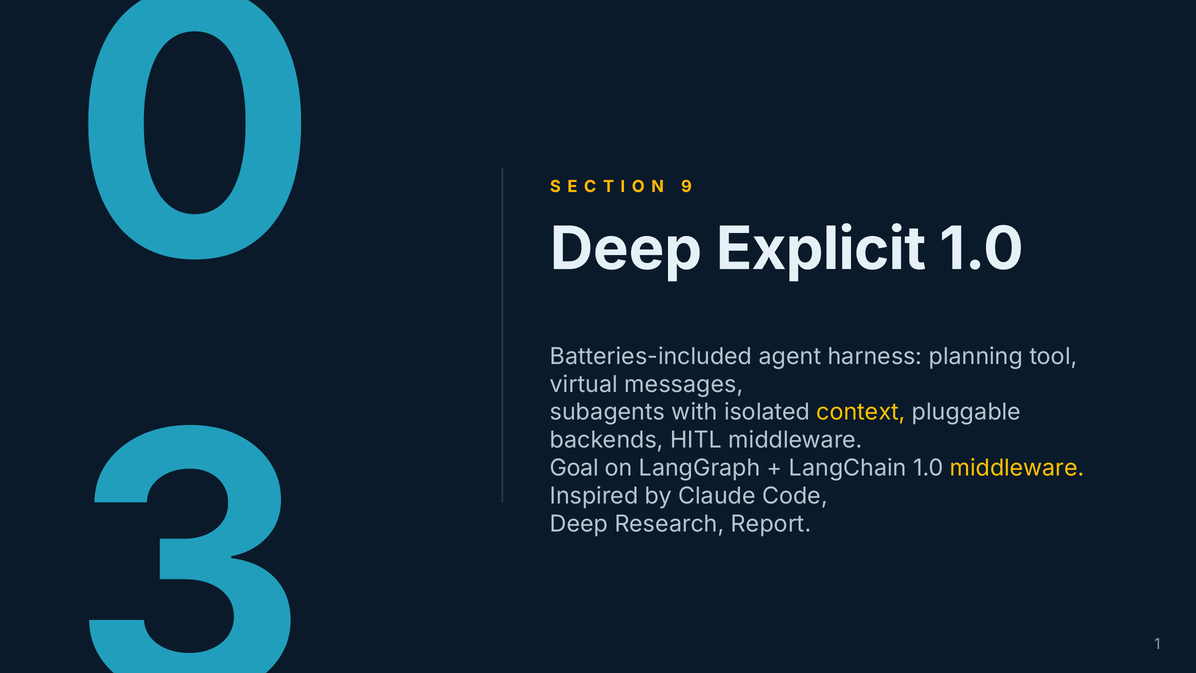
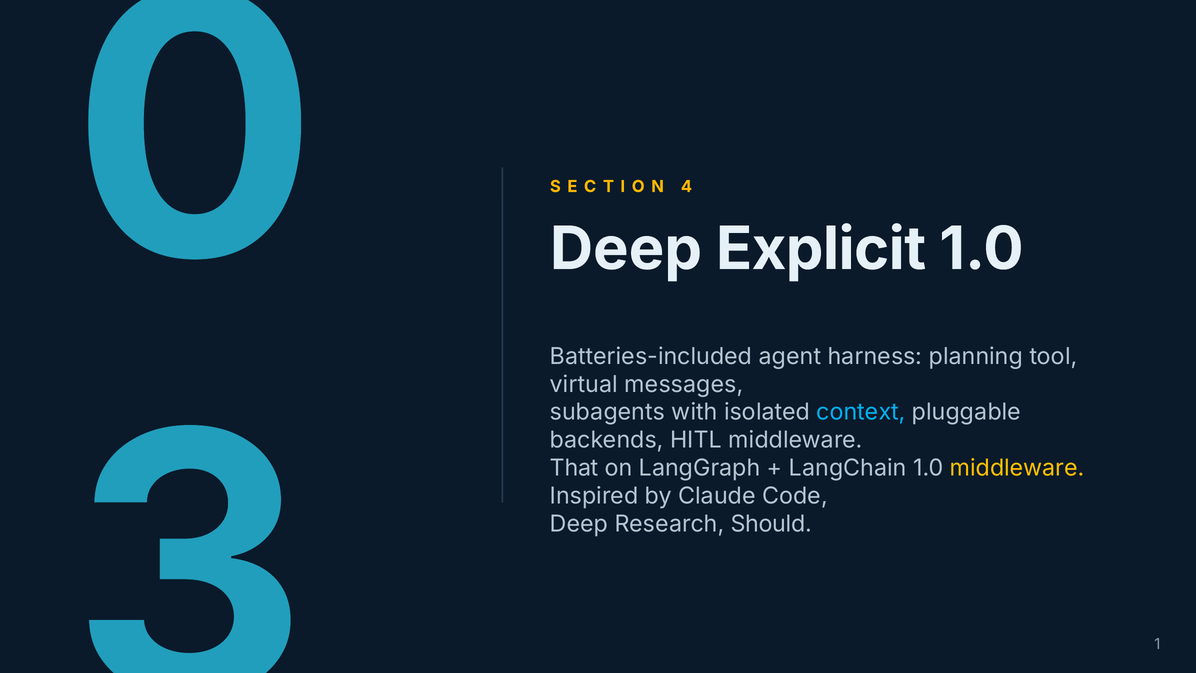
9: 9 -> 4 (686, 186)
context colour: yellow -> light blue (861, 412)
Goal: Goal -> That (574, 468)
Report: Report -> Should (771, 524)
